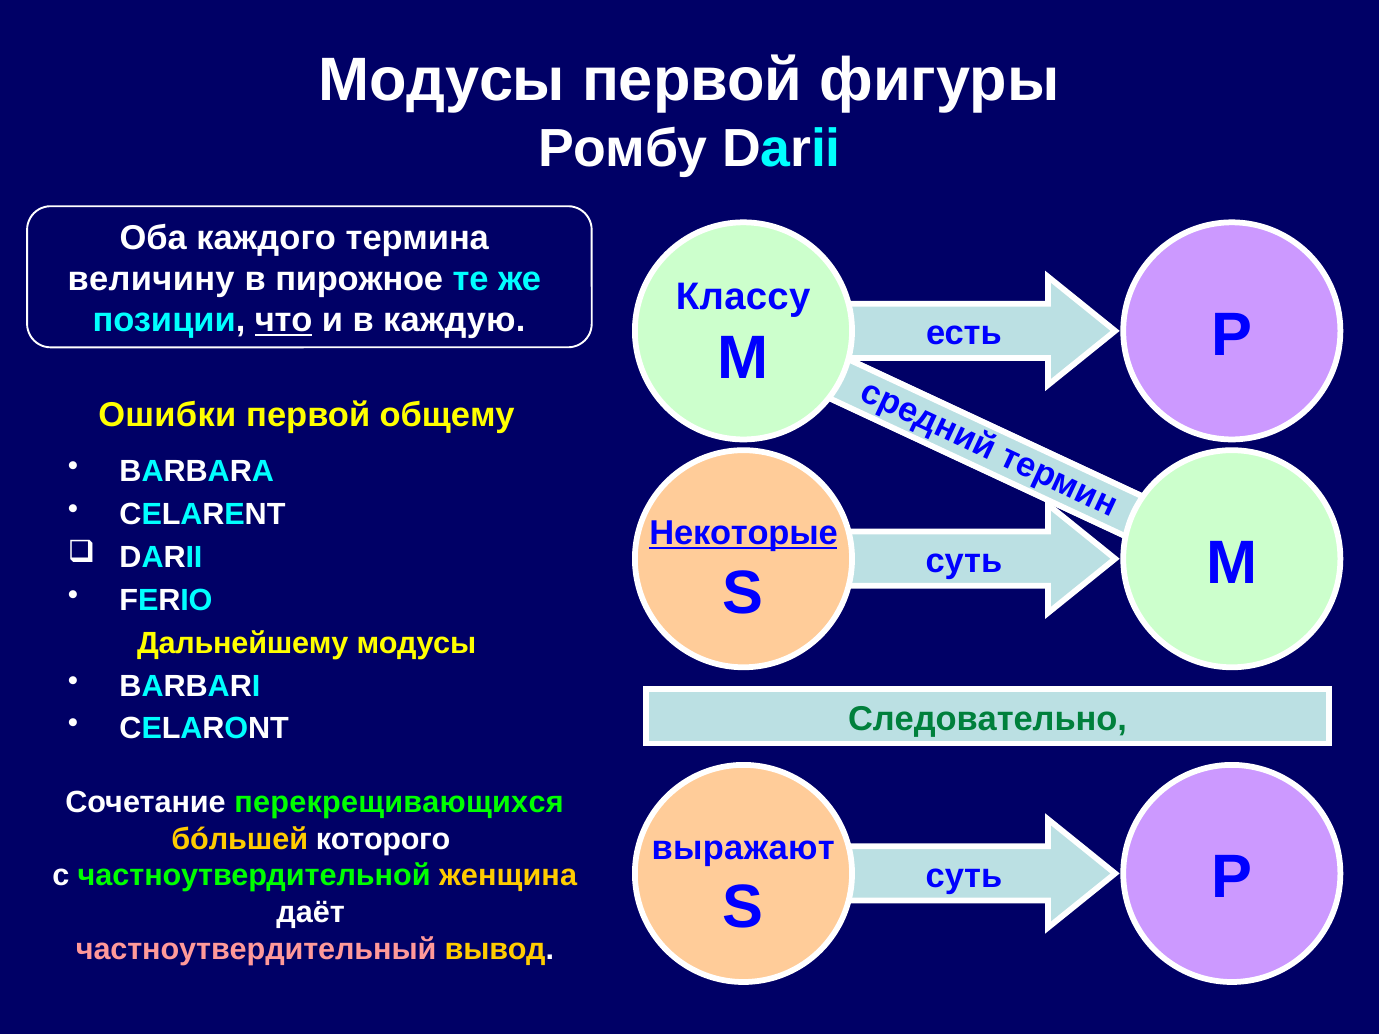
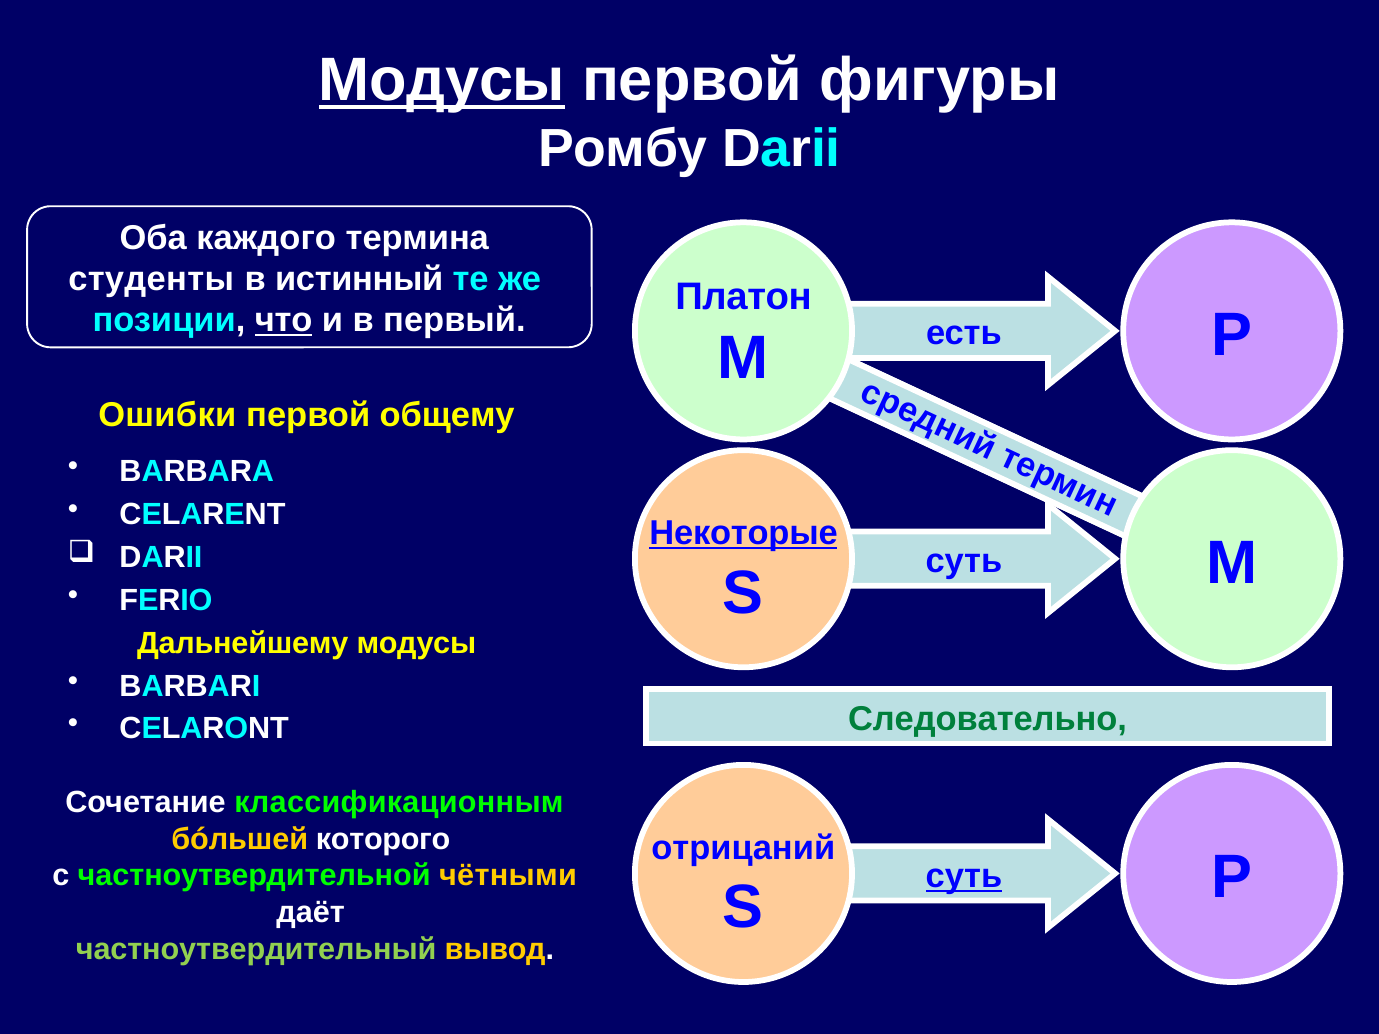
Модусы underline: none -> present (442, 81)
величину: величину -> студенты (151, 279)
пирожное: пирожное -> истинный (359, 279)
Классу: Классу -> Платон (744, 297)
каждую: каждую -> первый (454, 321)
перекрещивающихся: перекрещивающихся -> классификационным (399, 803)
выражают: выражают -> отрицаний (743, 848)
суть underline: none -> present (964, 876)
женщина: женщина -> чётными (508, 876)
частноутвердительный colour: pink -> light green (256, 950)
